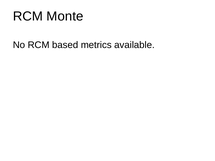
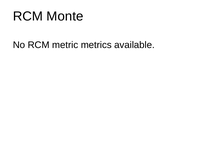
based: based -> metric (65, 45)
